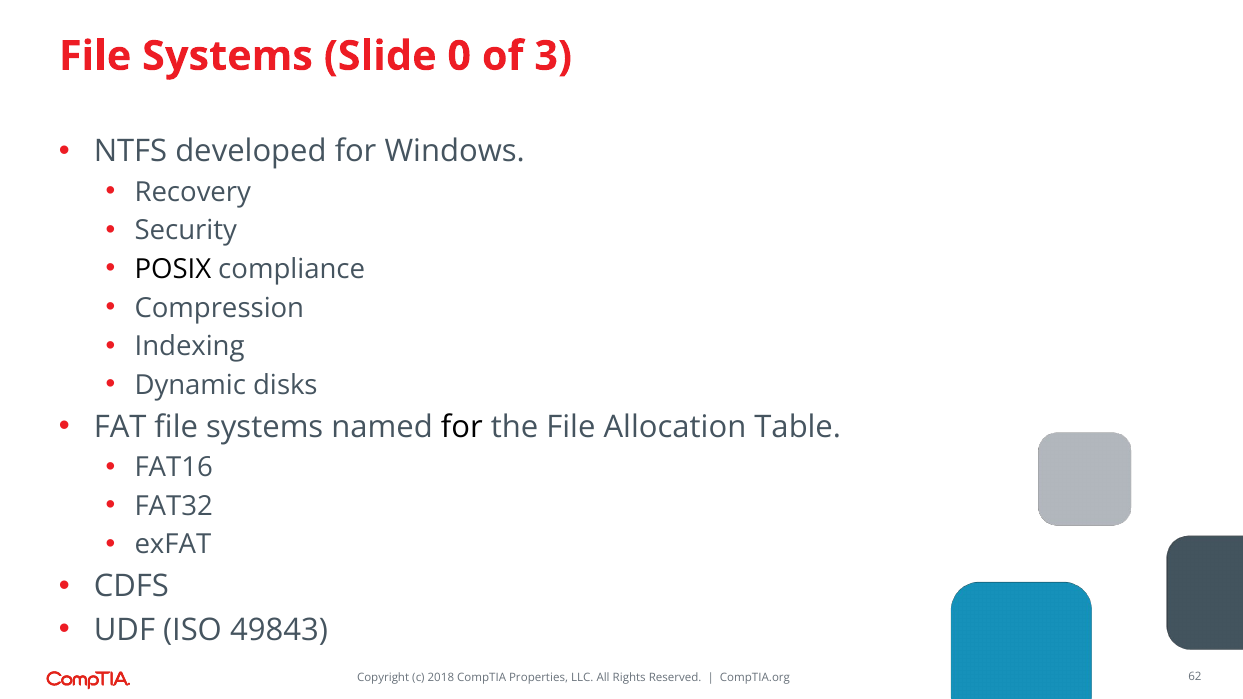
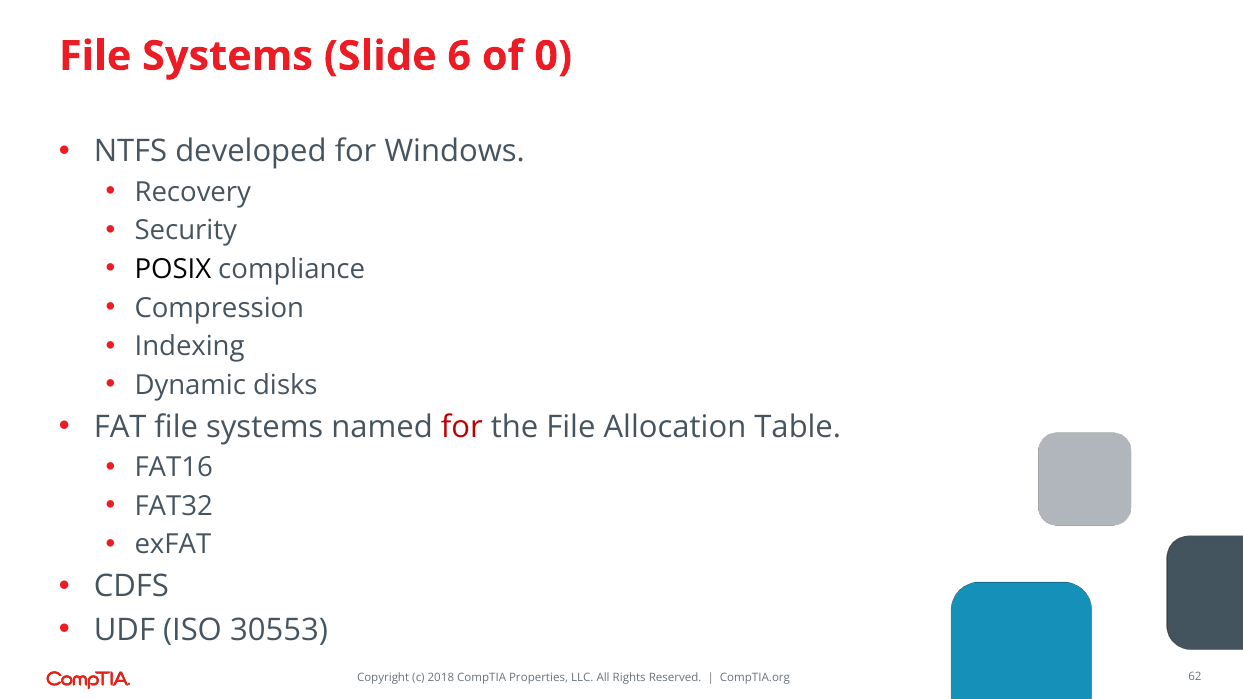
0: 0 -> 6 (459, 56)
3: 3 -> 0 (553, 56)
for colour: black -> red (462, 427)
49843: 49843 -> 30553 (279, 630)
